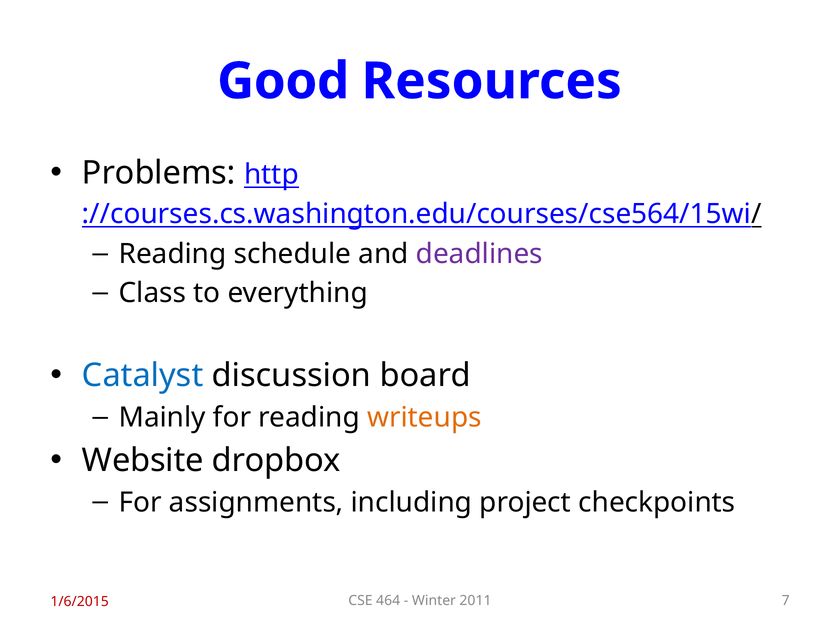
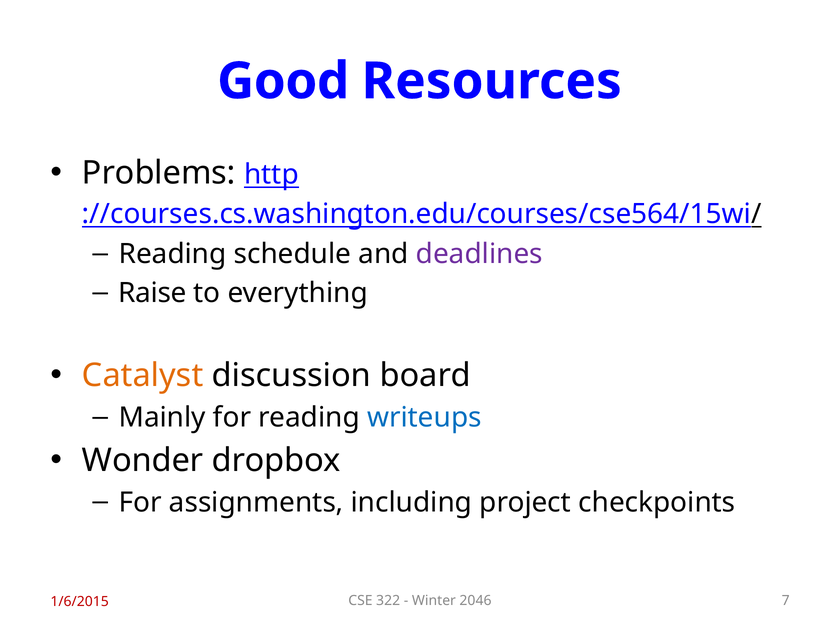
Class: Class -> Raise (153, 293)
Catalyst colour: blue -> orange (143, 376)
writeups colour: orange -> blue (424, 417)
Website: Website -> Wonder (143, 461)
464: 464 -> 322 (388, 601)
2011: 2011 -> 2046 (475, 601)
